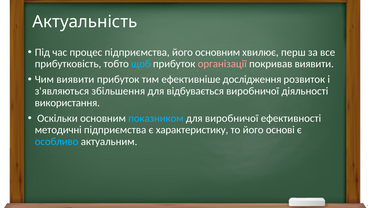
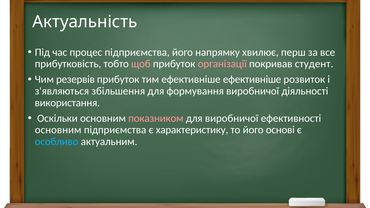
його основним: основним -> напрямку (218, 52)
щоб colour: light blue -> pink (141, 64)
покривав виявити: виявити -> студент (314, 64)
Чим виявити: виявити -> резервів (75, 79)
ефективніше дослідження: дослідження -> ефективніше (252, 79)
відбувається: відбувається -> формування (195, 91)
показником colour: light blue -> pink (156, 118)
методичні: методичні -> основним (58, 130)
